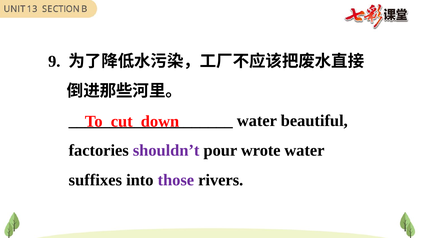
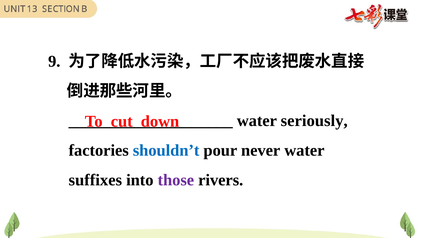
beautiful: beautiful -> seriously (314, 121)
shouldn’t colour: purple -> blue (166, 150)
wrote: wrote -> never (261, 150)
